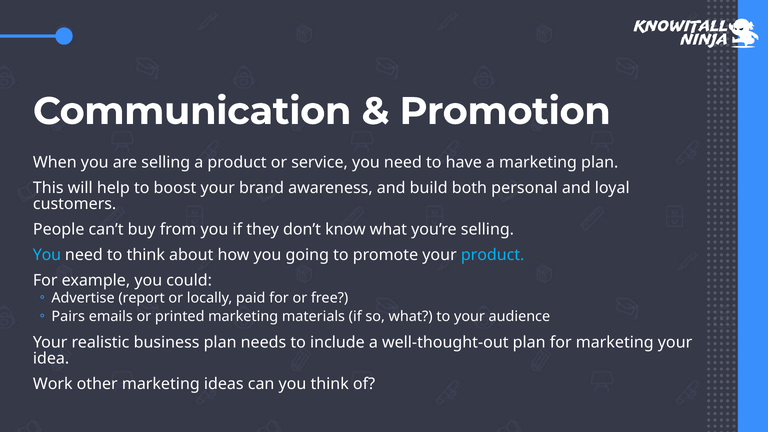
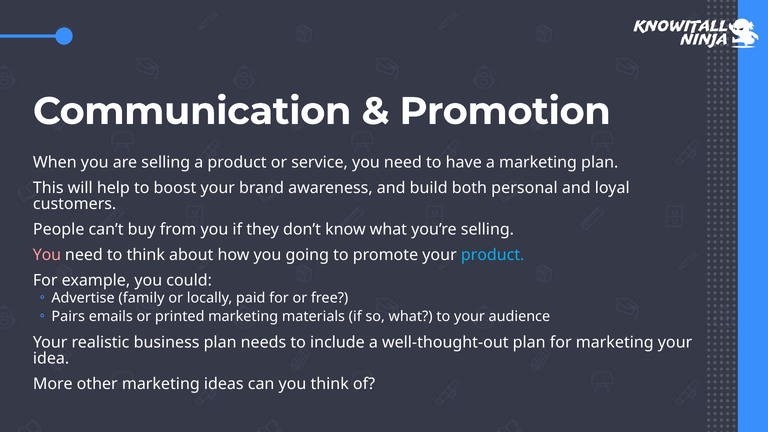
You colour: light blue -> pink (47, 255)
report: report -> family (141, 298)
Work: Work -> More (53, 384)
